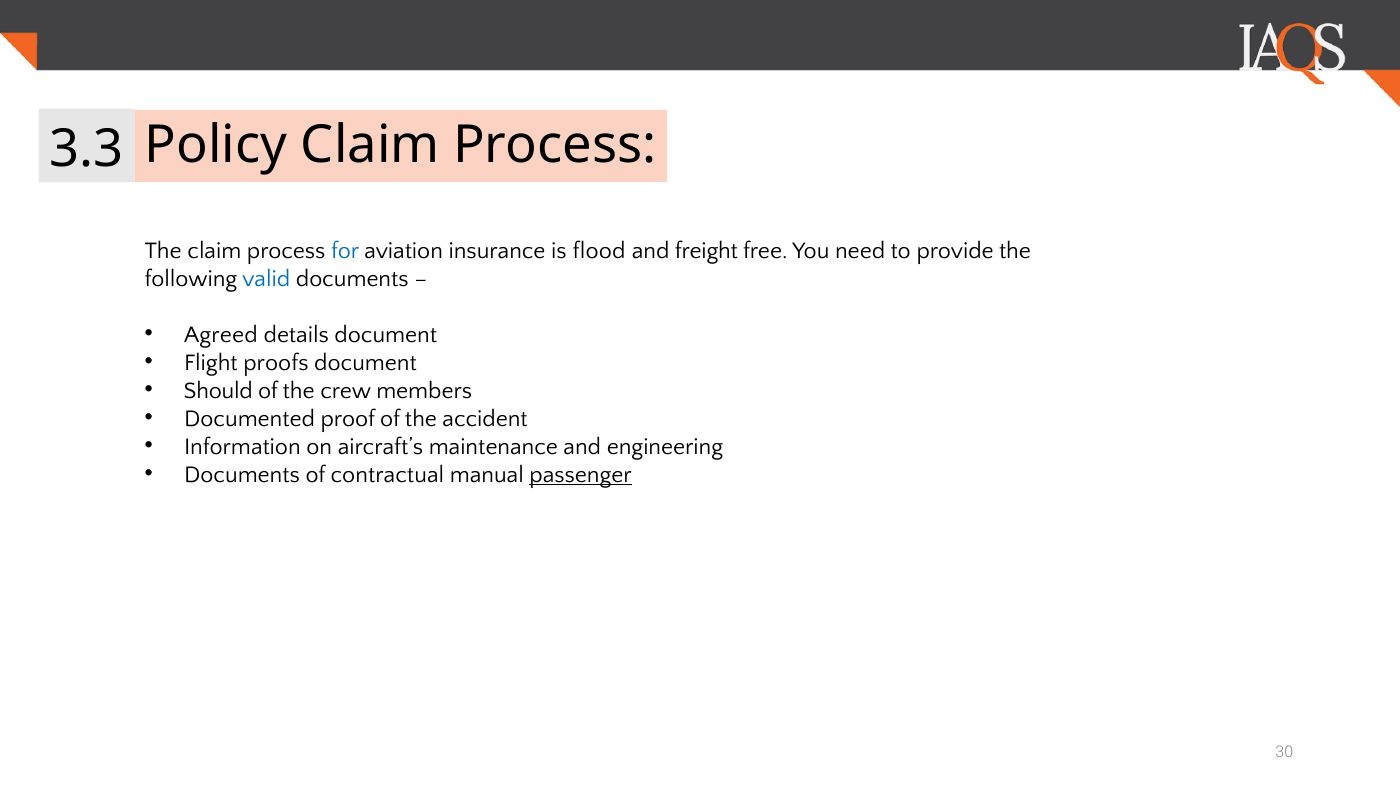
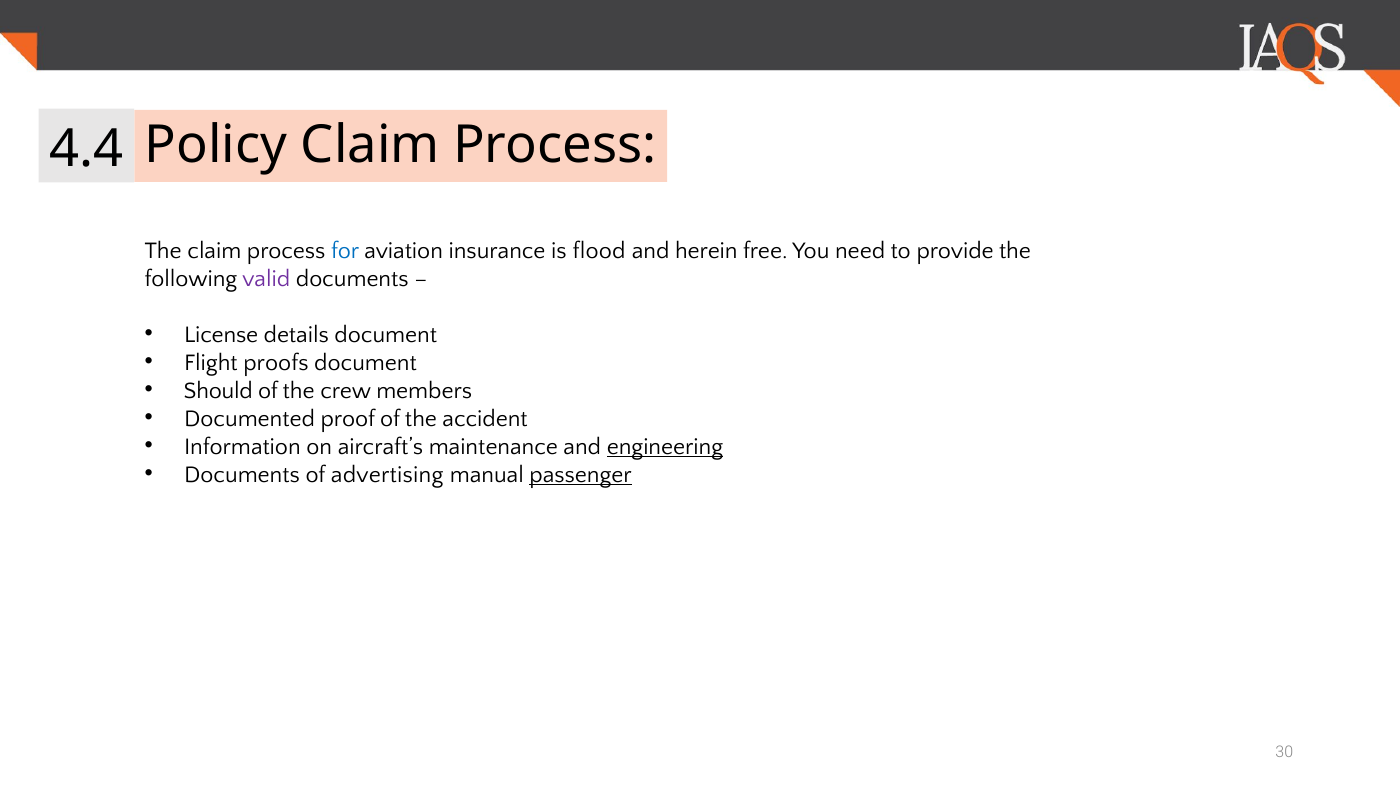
3.3: 3.3 -> 4.4 (86, 149)
freight: freight -> herein (706, 250)
valid colour: blue -> purple (266, 278)
Agreed: Agreed -> License (221, 334)
engineering underline: none -> present (665, 446)
contractual: contractual -> advertising (387, 474)
